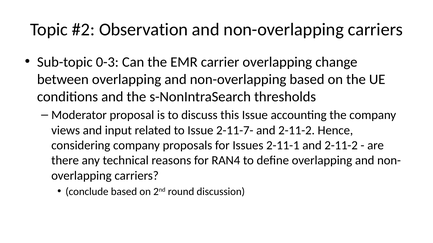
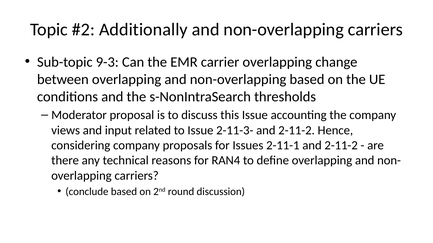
Observation: Observation -> Additionally (143, 30)
0-3: 0-3 -> 9-3 (107, 62)
2-11-7-: 2-11-7- -> 2-11-3- (235, 131)
